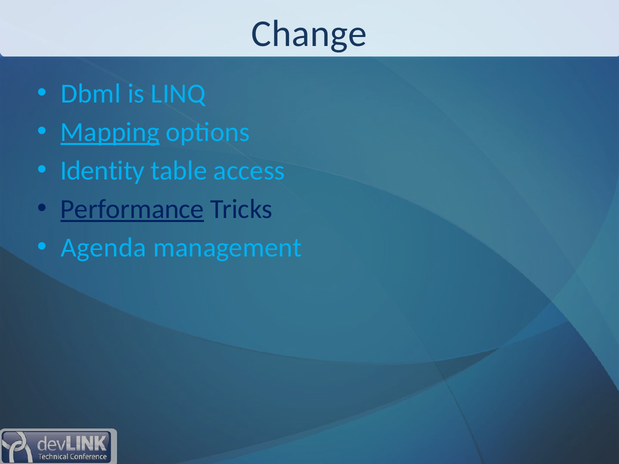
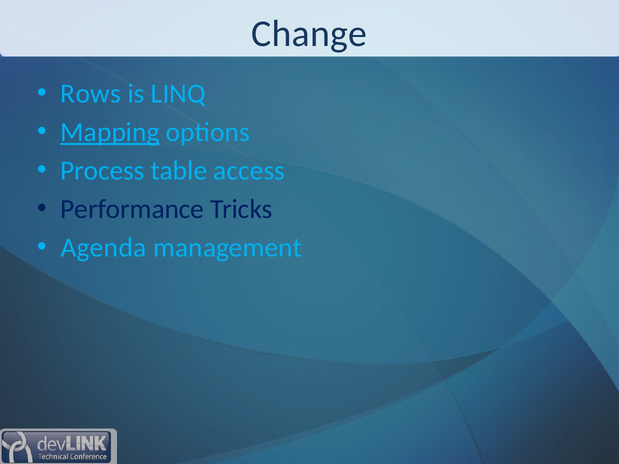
Dbml: Dbml -> Rows (91, 94)
Identity: Identity -> Process (102, 171)
Performance underline: present -> none (132, 209)
